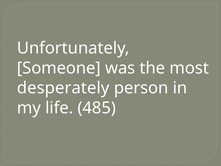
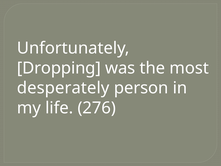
Someone: Someone -> Dropping (59, 68)
485: 485 -> 276 (97, 108)
